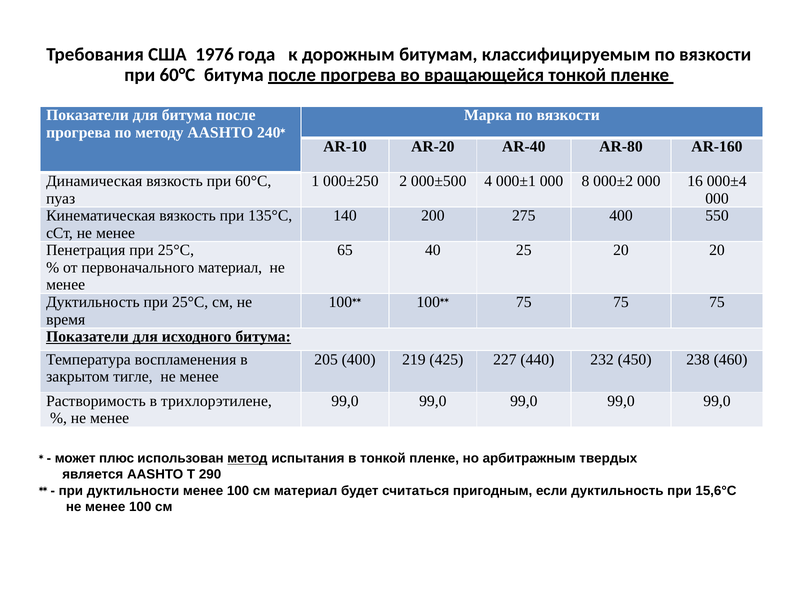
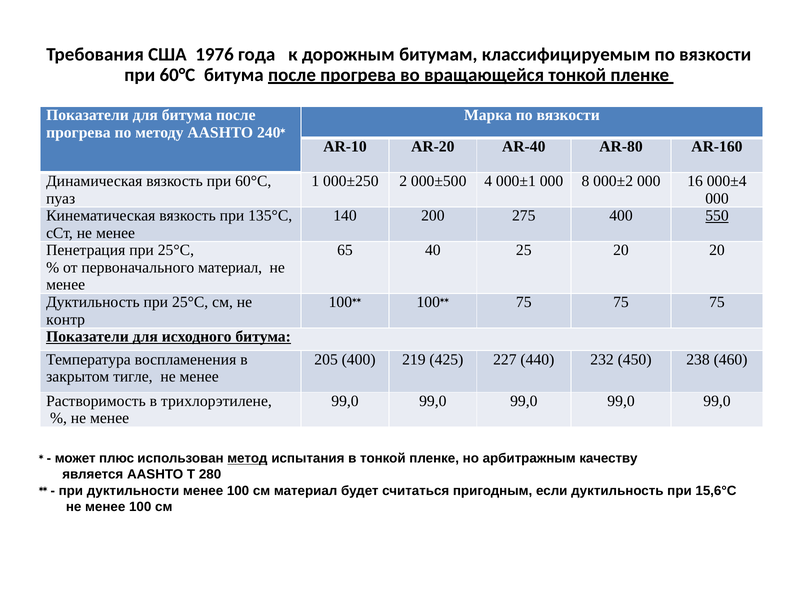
550 underline: none -> present (717, 216)
время: время -> контр (66, 319)
твердых: твердых -> качеству (608, 459)
290: 290 -> 280 (210, 475)
